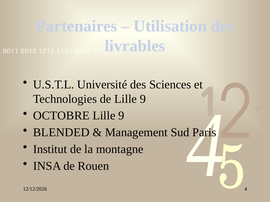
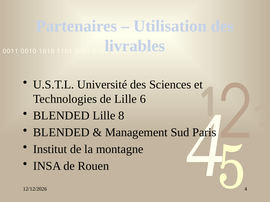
de Lille 9: 9 -> 6 (143, 99)
OCTOBRE: OCTOBRE -> BLENDED (61, 116)
9: 9 -> 8 (121, 116)
